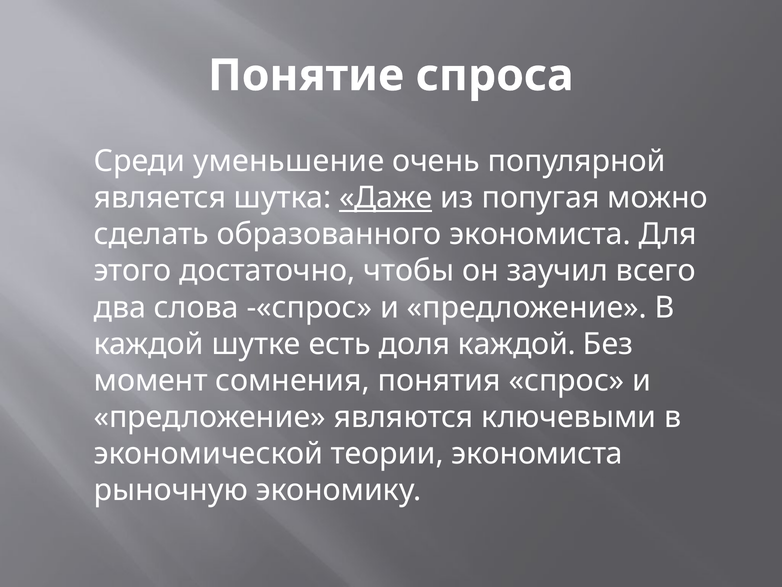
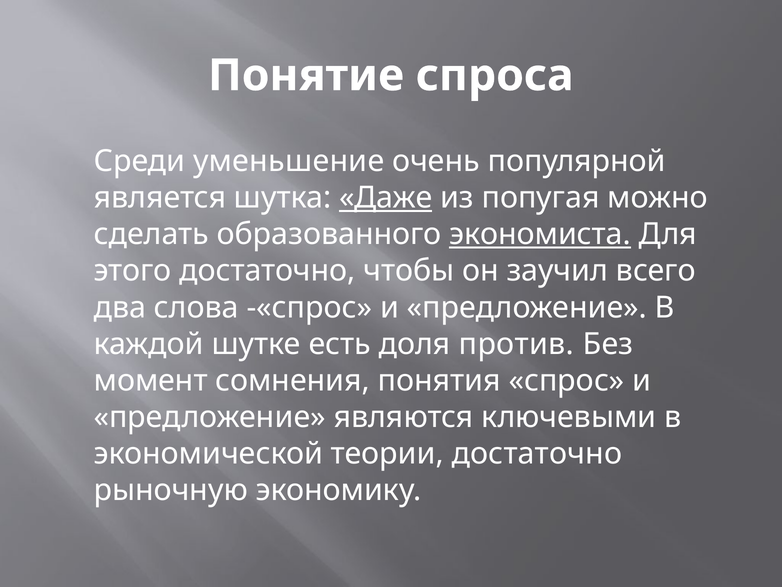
экономиста underline: none -> present (540, 234)
доля каждой: каждой -> против (517, 344)
теории экономиста: экономиста -> достаточно (537, 453)
